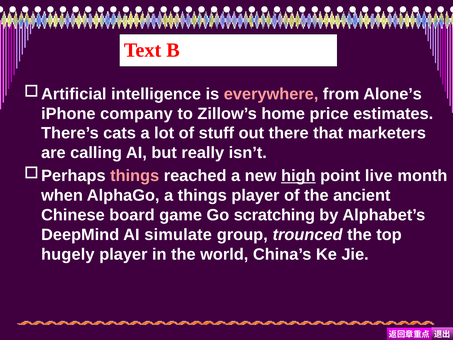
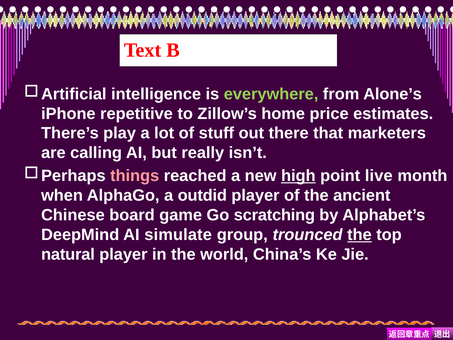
everywhere colour: pink -> light green (271, 94)
company: company -> repetitive (136, 114)
cats: cats -> play (120, 133)
a things: things -> outdid (202, 195)
the underline: none -> present (359, 234)
hugely: hugely -> natural (68, 254)
